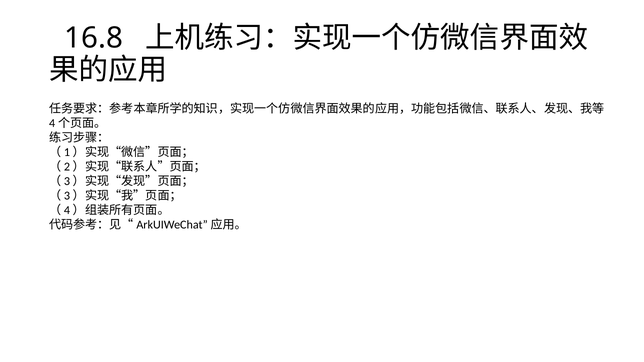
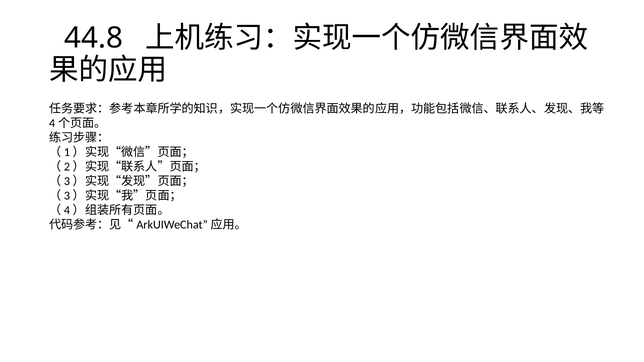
16.8: 16.8 -> 44.8 (94, 38)
